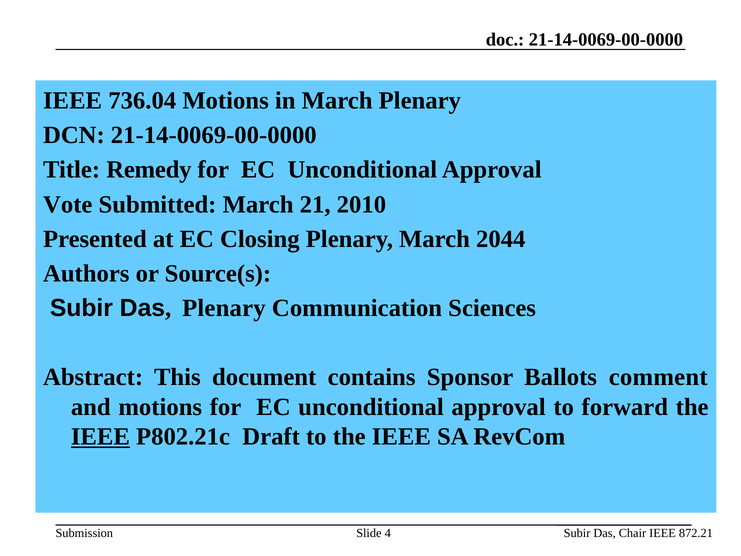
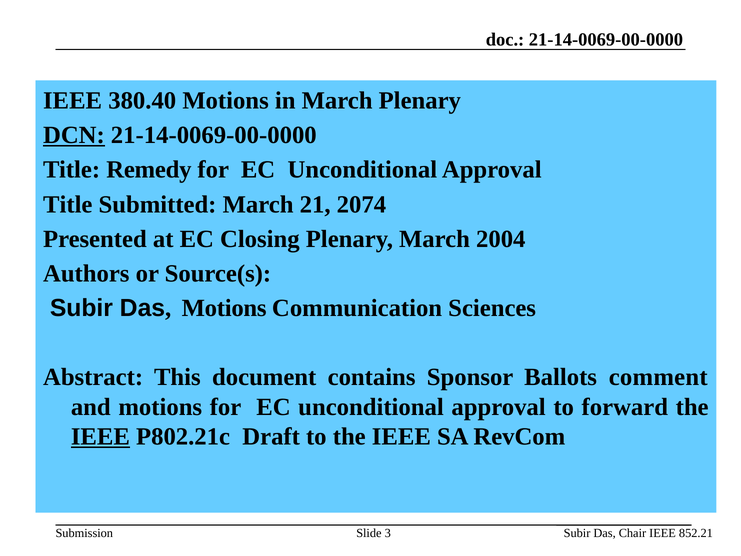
736.04: 736.04 -> 380.40 (142, 101)
DCN underline: none -> present (74, 135)
Vote: Vote -> Title (68, 204)
2010: 2010 -> 2074 (361, 204)
2044: 2044 -> 2004 (501, 239)
Das Plenary: Plenary -> Motions (224, 308)
4: 4 -> 3 (388, 533)
872.21: 872.21 -> 852.21 (696, 533)
